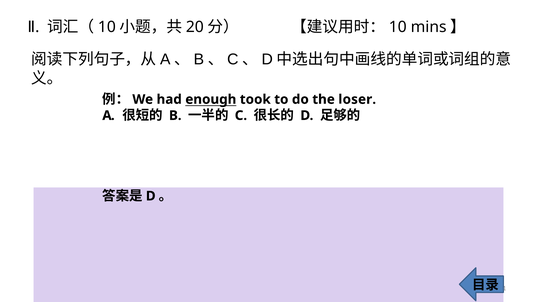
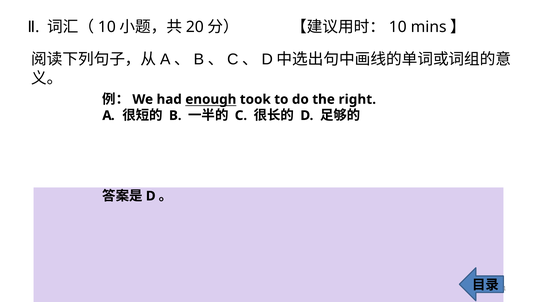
loser: loser -> right (357, 99)
